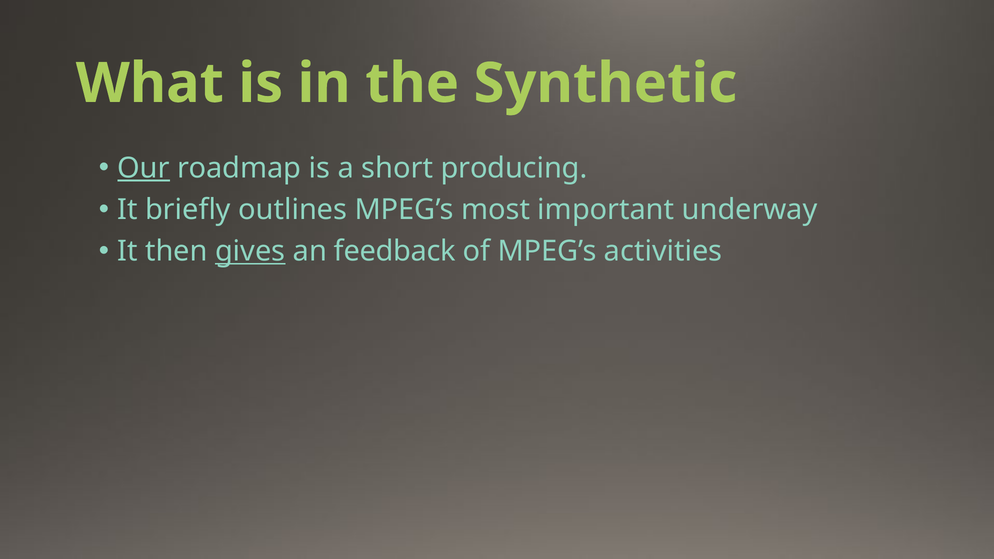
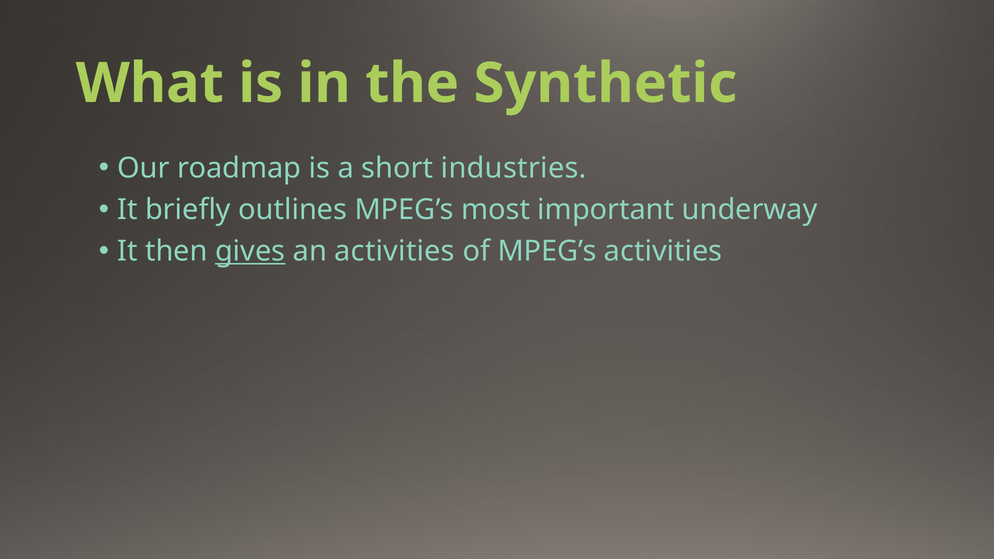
Our underline: present -> none (144, 168)
producing: producing -> industries (514, 168)
an feedback: feedback -> activities (395, 251)
